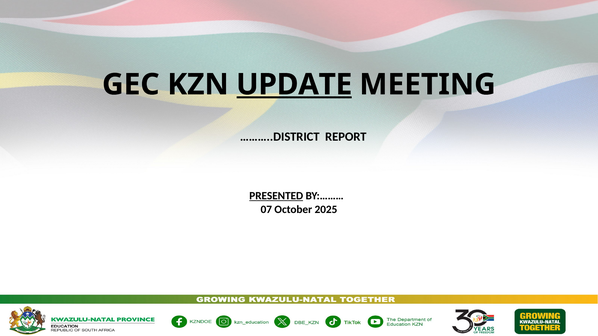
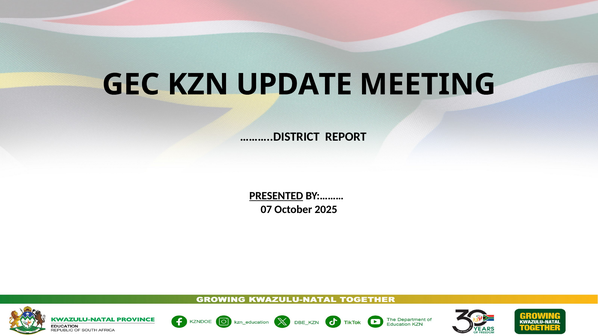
UPDATE underline: present -> none (294, 85)
